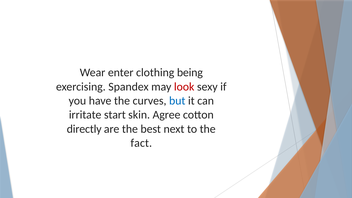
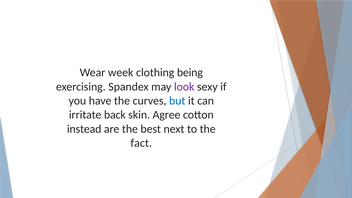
enter: enter -> week (121, 73)
look colour: red -> purple (184, 87)
start: start -> back (115, 115)
directly: directly -> instead (84, 129)
